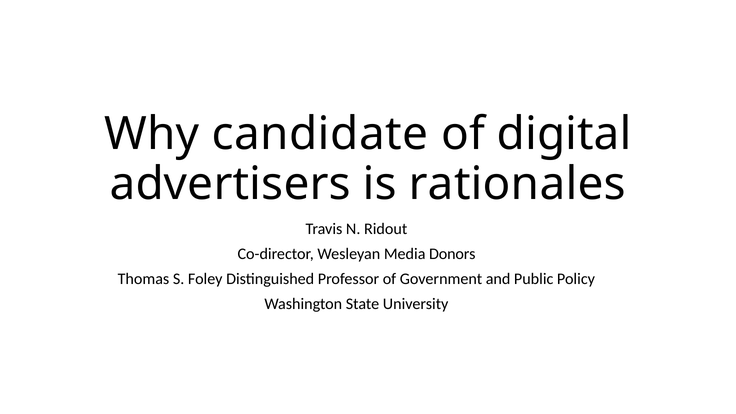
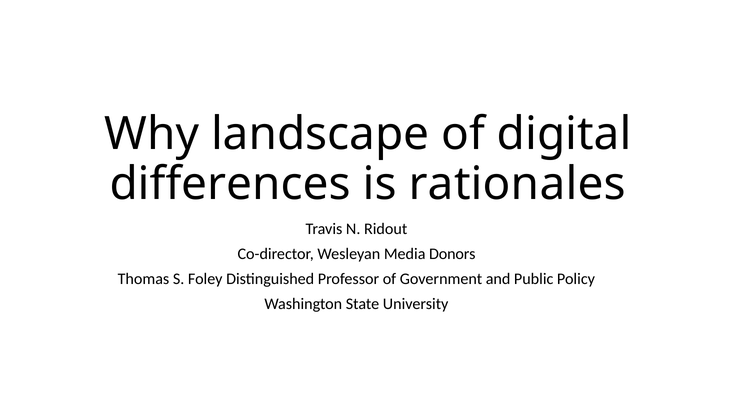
candidate: candidate -> landscape (320, 134)
advertisers: advertisers -> differences (230, 184)
